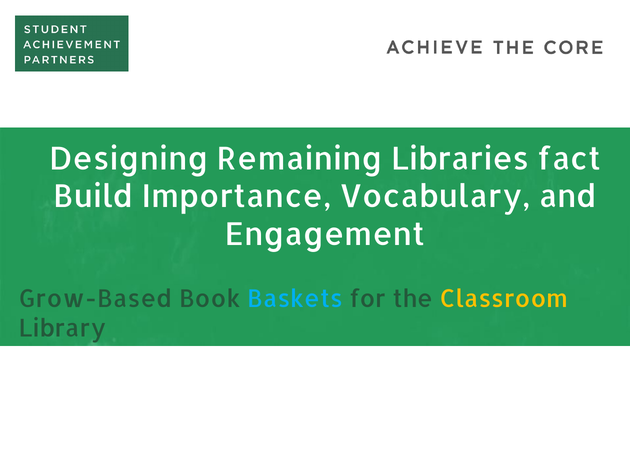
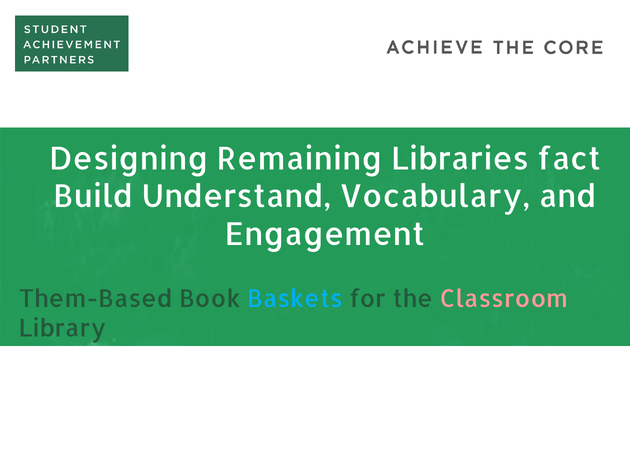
Importance: Importance -> Understand (237, 197)
Grow-Based: Grow-Based -> Them-Based (96, 299)
Classroom colour: yellow -> pink (504, 299)
